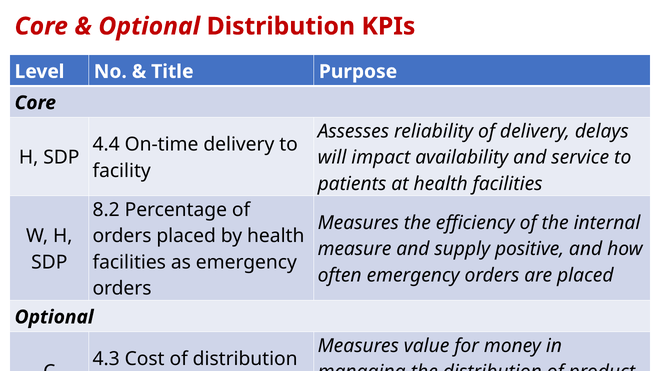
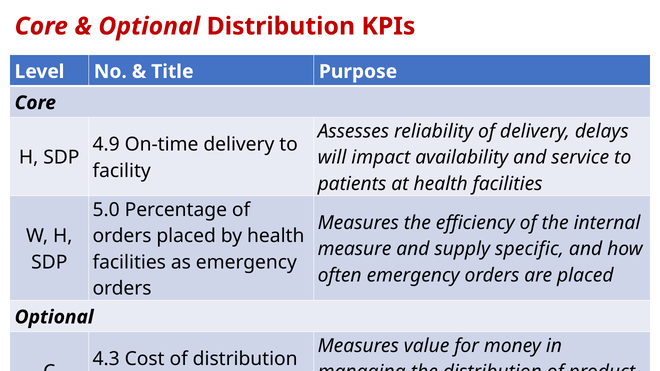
4.4: 4.4 -> 4.9 (106, 145)
8.2: 8.2 -> 5.0 (106, 210)
positive: positive -> specific (529, 249)
